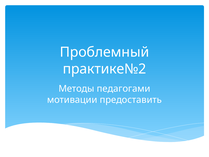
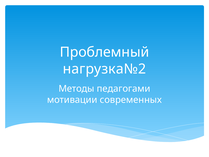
практике№2: практике№2 -> нагрузка№2 (104, 69)
предоставить: предоставить -> современных (131, 100)
